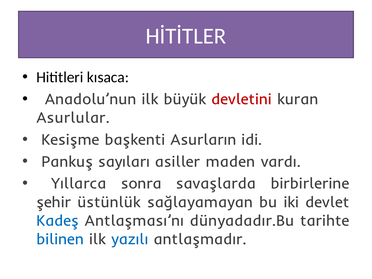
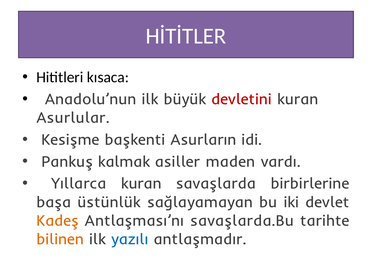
sayıları: sayıları -> kalmak (124, 162)
Yıllarca sonra: sonra -> kuran (141, 184)
şehir: şehir -> başa (54, 202)
Kadeş colour: blue -> orange (58, 221)
dünyadadır.Bu: dünyadadır.Bu -> savaşlarda.Bu (242, 221)
bilinen colour: blue -> orange (60, 239)
